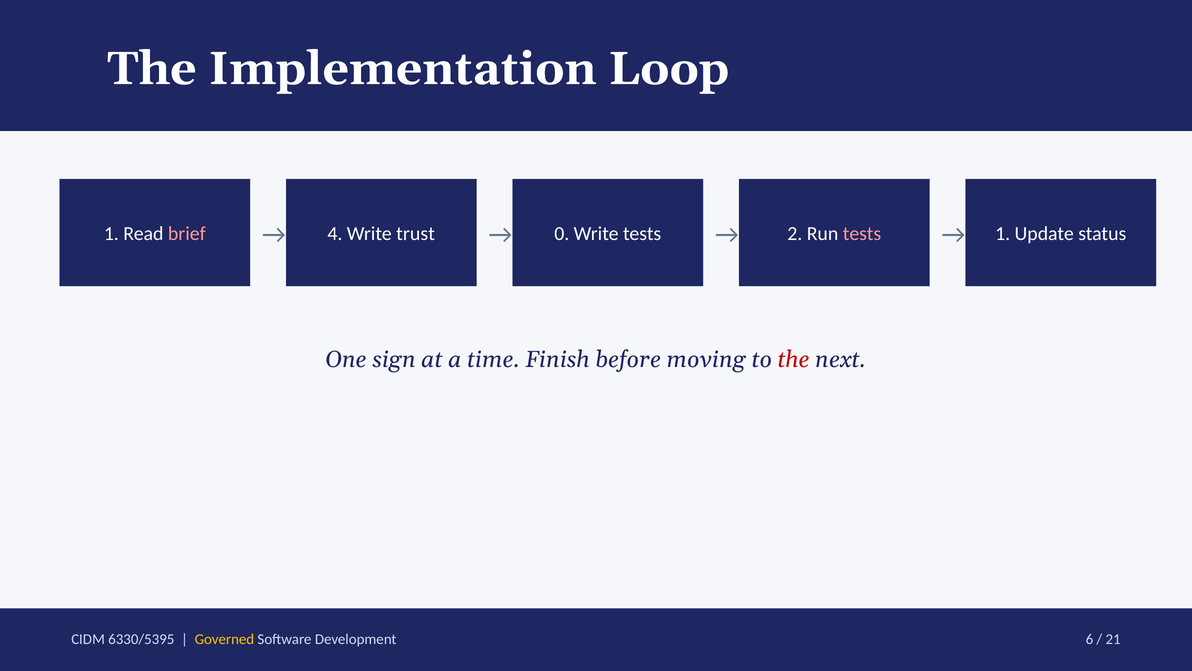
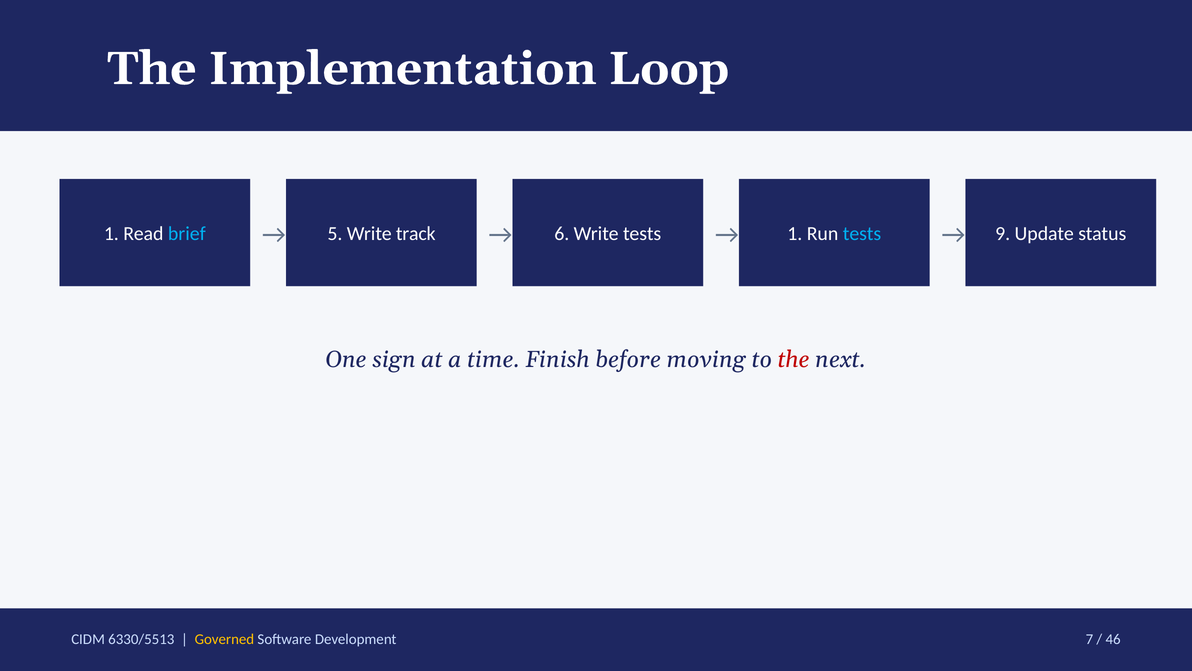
brief colour: pink -> light blue (187, 234)
4: 4 -> 5 (335, 234)
trust: trust -> track (416, 234)
0: 0 -> 6 (562, 234)
2: 2 -> 1 (795, 234)
tests colour: pink -> light blue (862, 234)
1: 1 -> 9 (1003, 234)
6330/5395: 6330/5395 -> 6330/5513 (141, 639)
6: 6 -> 7 (1089, 639)
21: 21 -> 46 (1113, 639)
